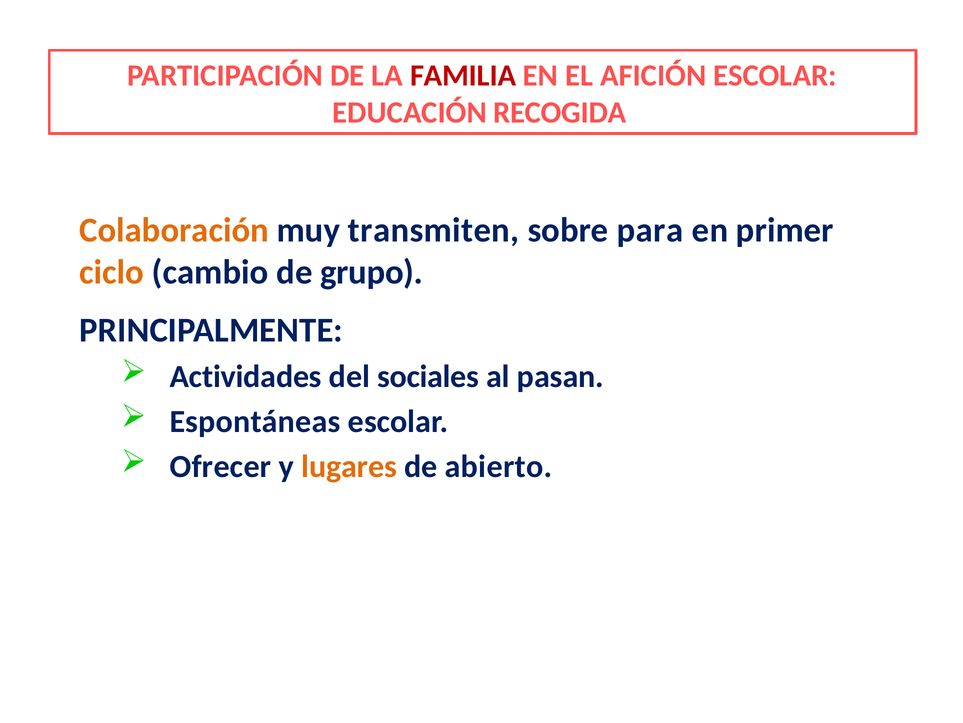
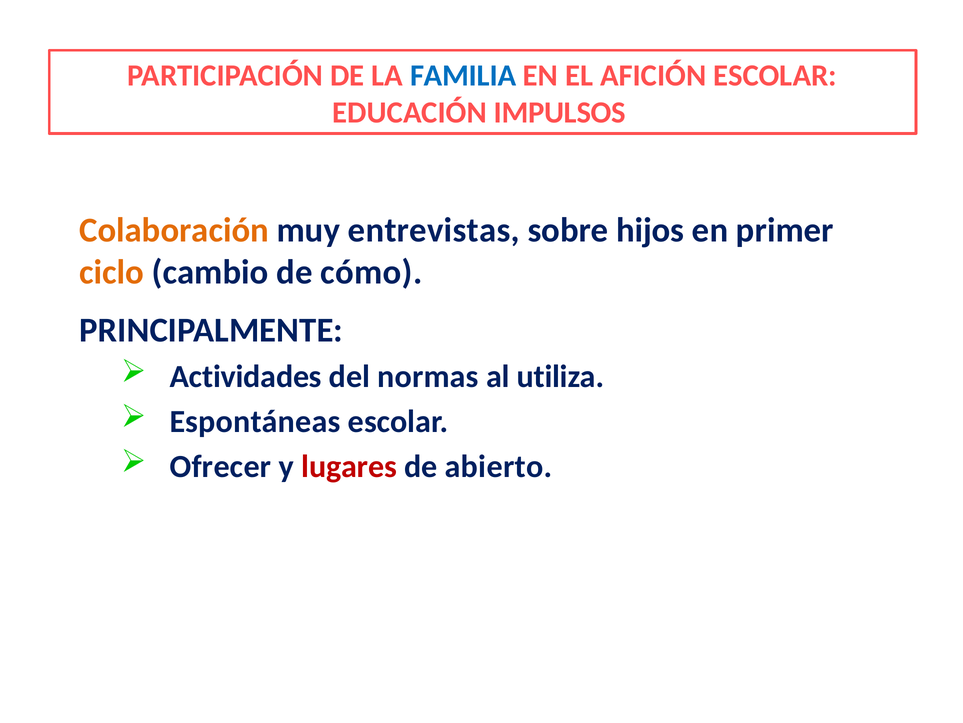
FAMILIA colour: red -> blue (463, 76)
RECOGIDA: RECOGIDA -> IMPULSOS (560, 112)
transmiten: transmiten -> entrevistas (434, 230)
para: para -> hijos (650, 230)
grupo: grupo -> cómo (371, 272)
sociales: sociales -> normas (428, 376)
pasan: pasan -> utiliza (561, 376)
lugares colour: orange -> red (349, 466)
